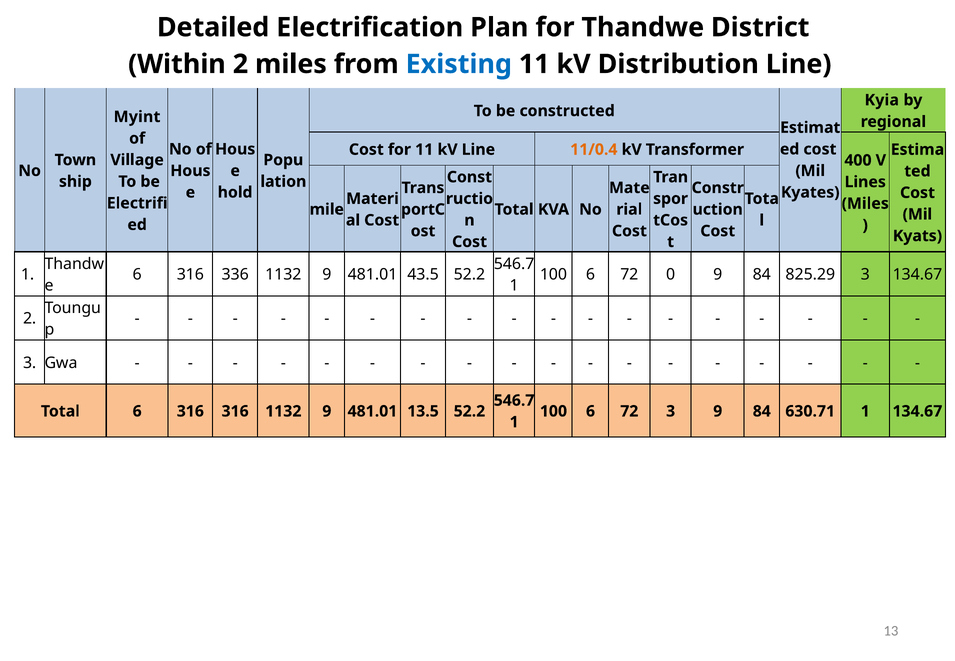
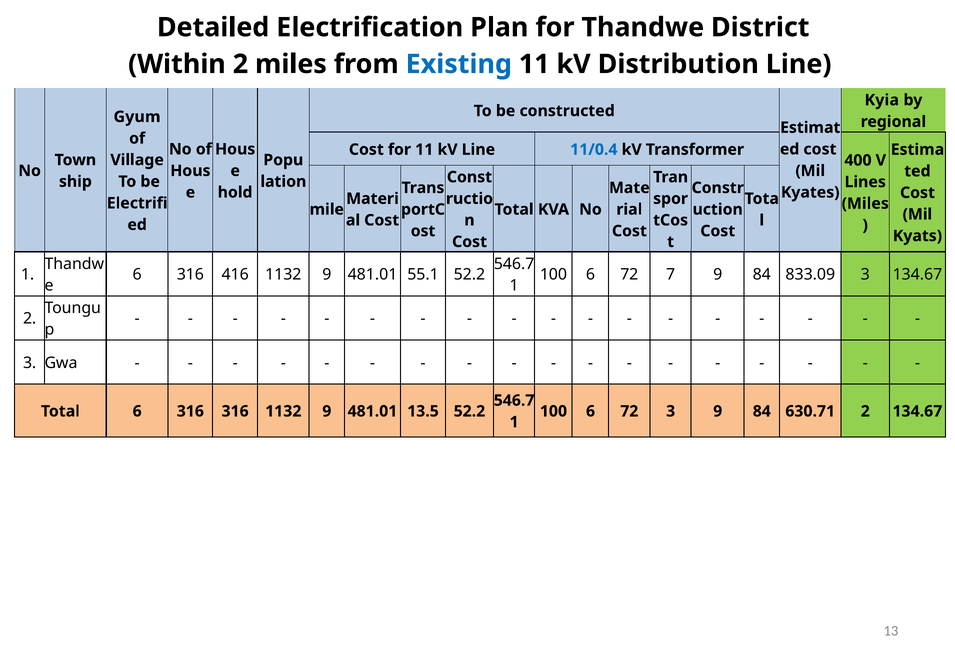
Myint: Myint -> Gyum (137, 117)
11/0.4 colour: orange -> blue (594, 150)
336: 336 -> 416 (235, 275)
43.5: 43.5 -> 55.1 (423, 275)
0: 0 -> 7 (671, 275)
825.29: 825.29 -> 833.09 (810, 275)
630.71 1: 1 -> 2 (865, 411)
